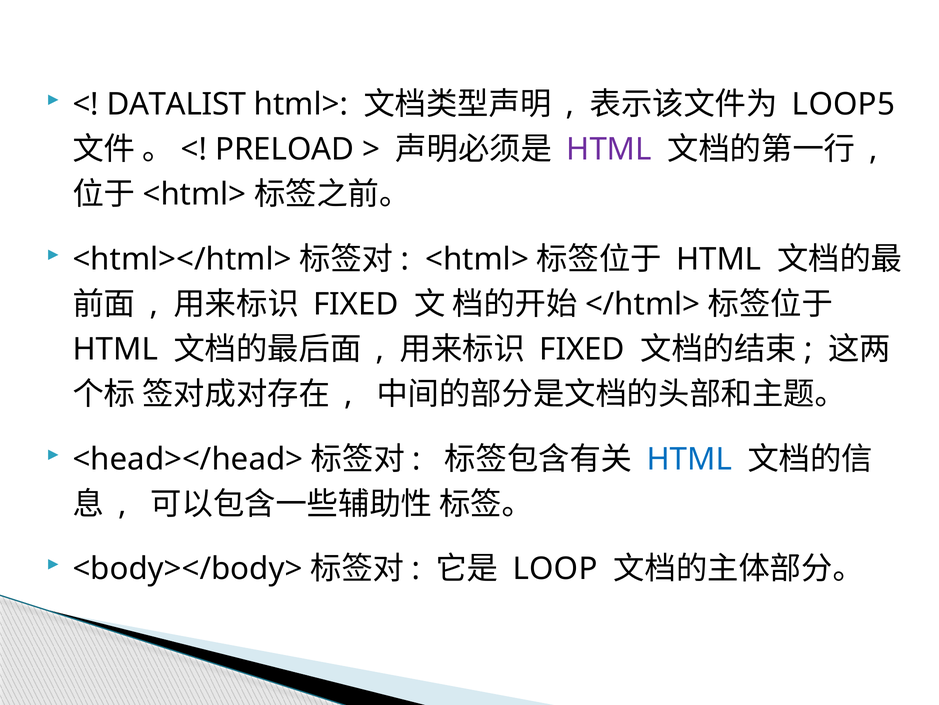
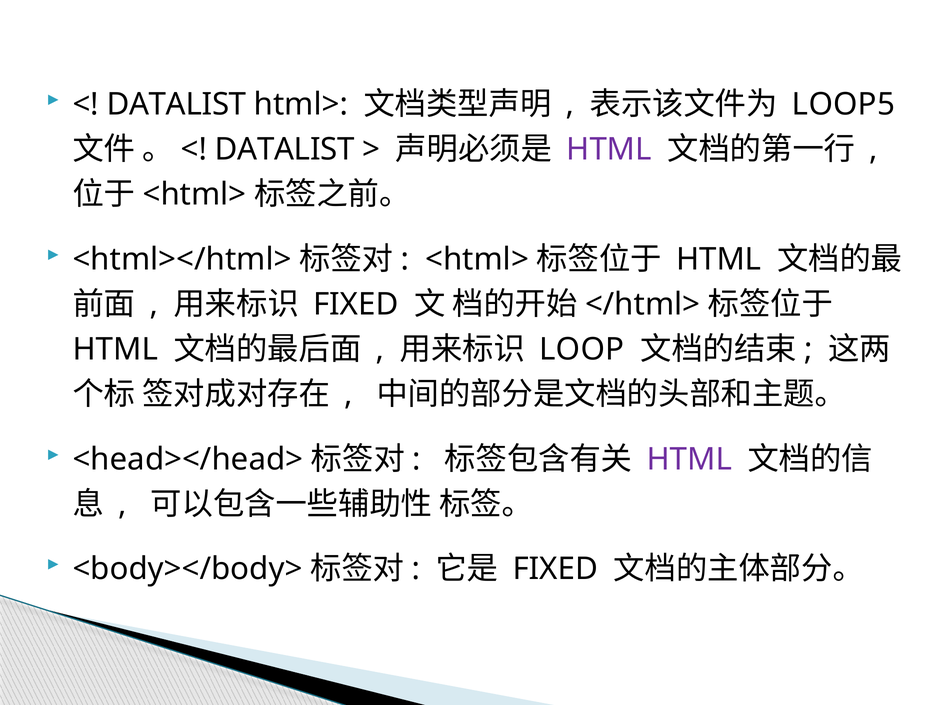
PRELOAD: PRELOAD -> DATALIST (285, 149)
FIXED: FIXED -> LOOP (582, 349)
HTML colour: blue -> purple (689, 459)
LOOP: LOOP -> FIXED (555, 568)
